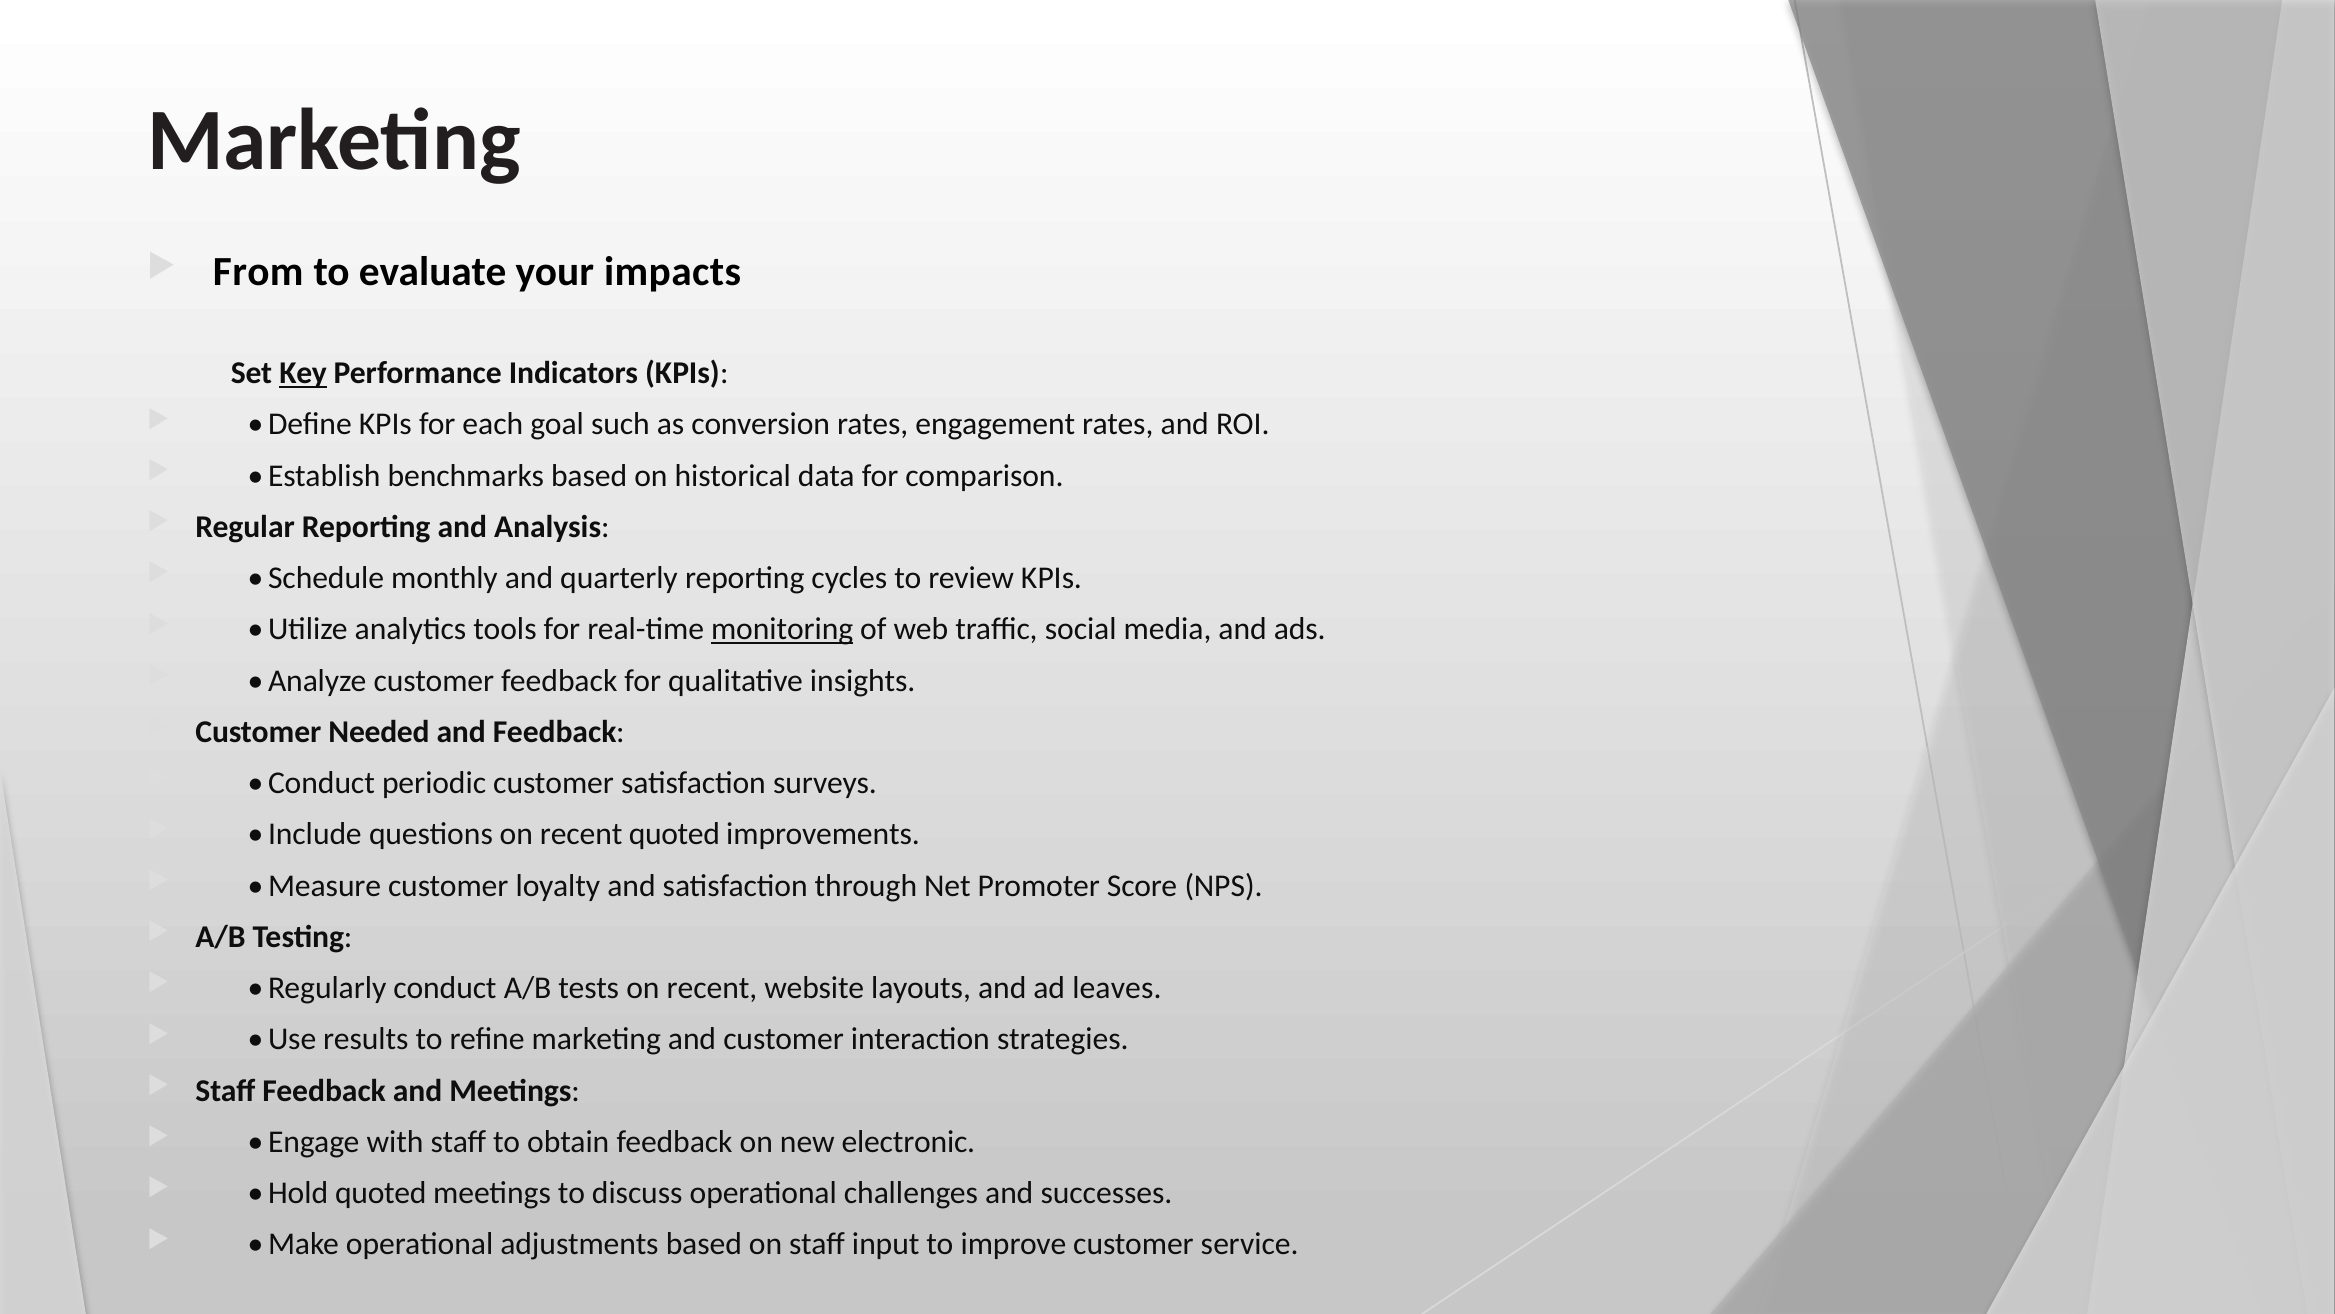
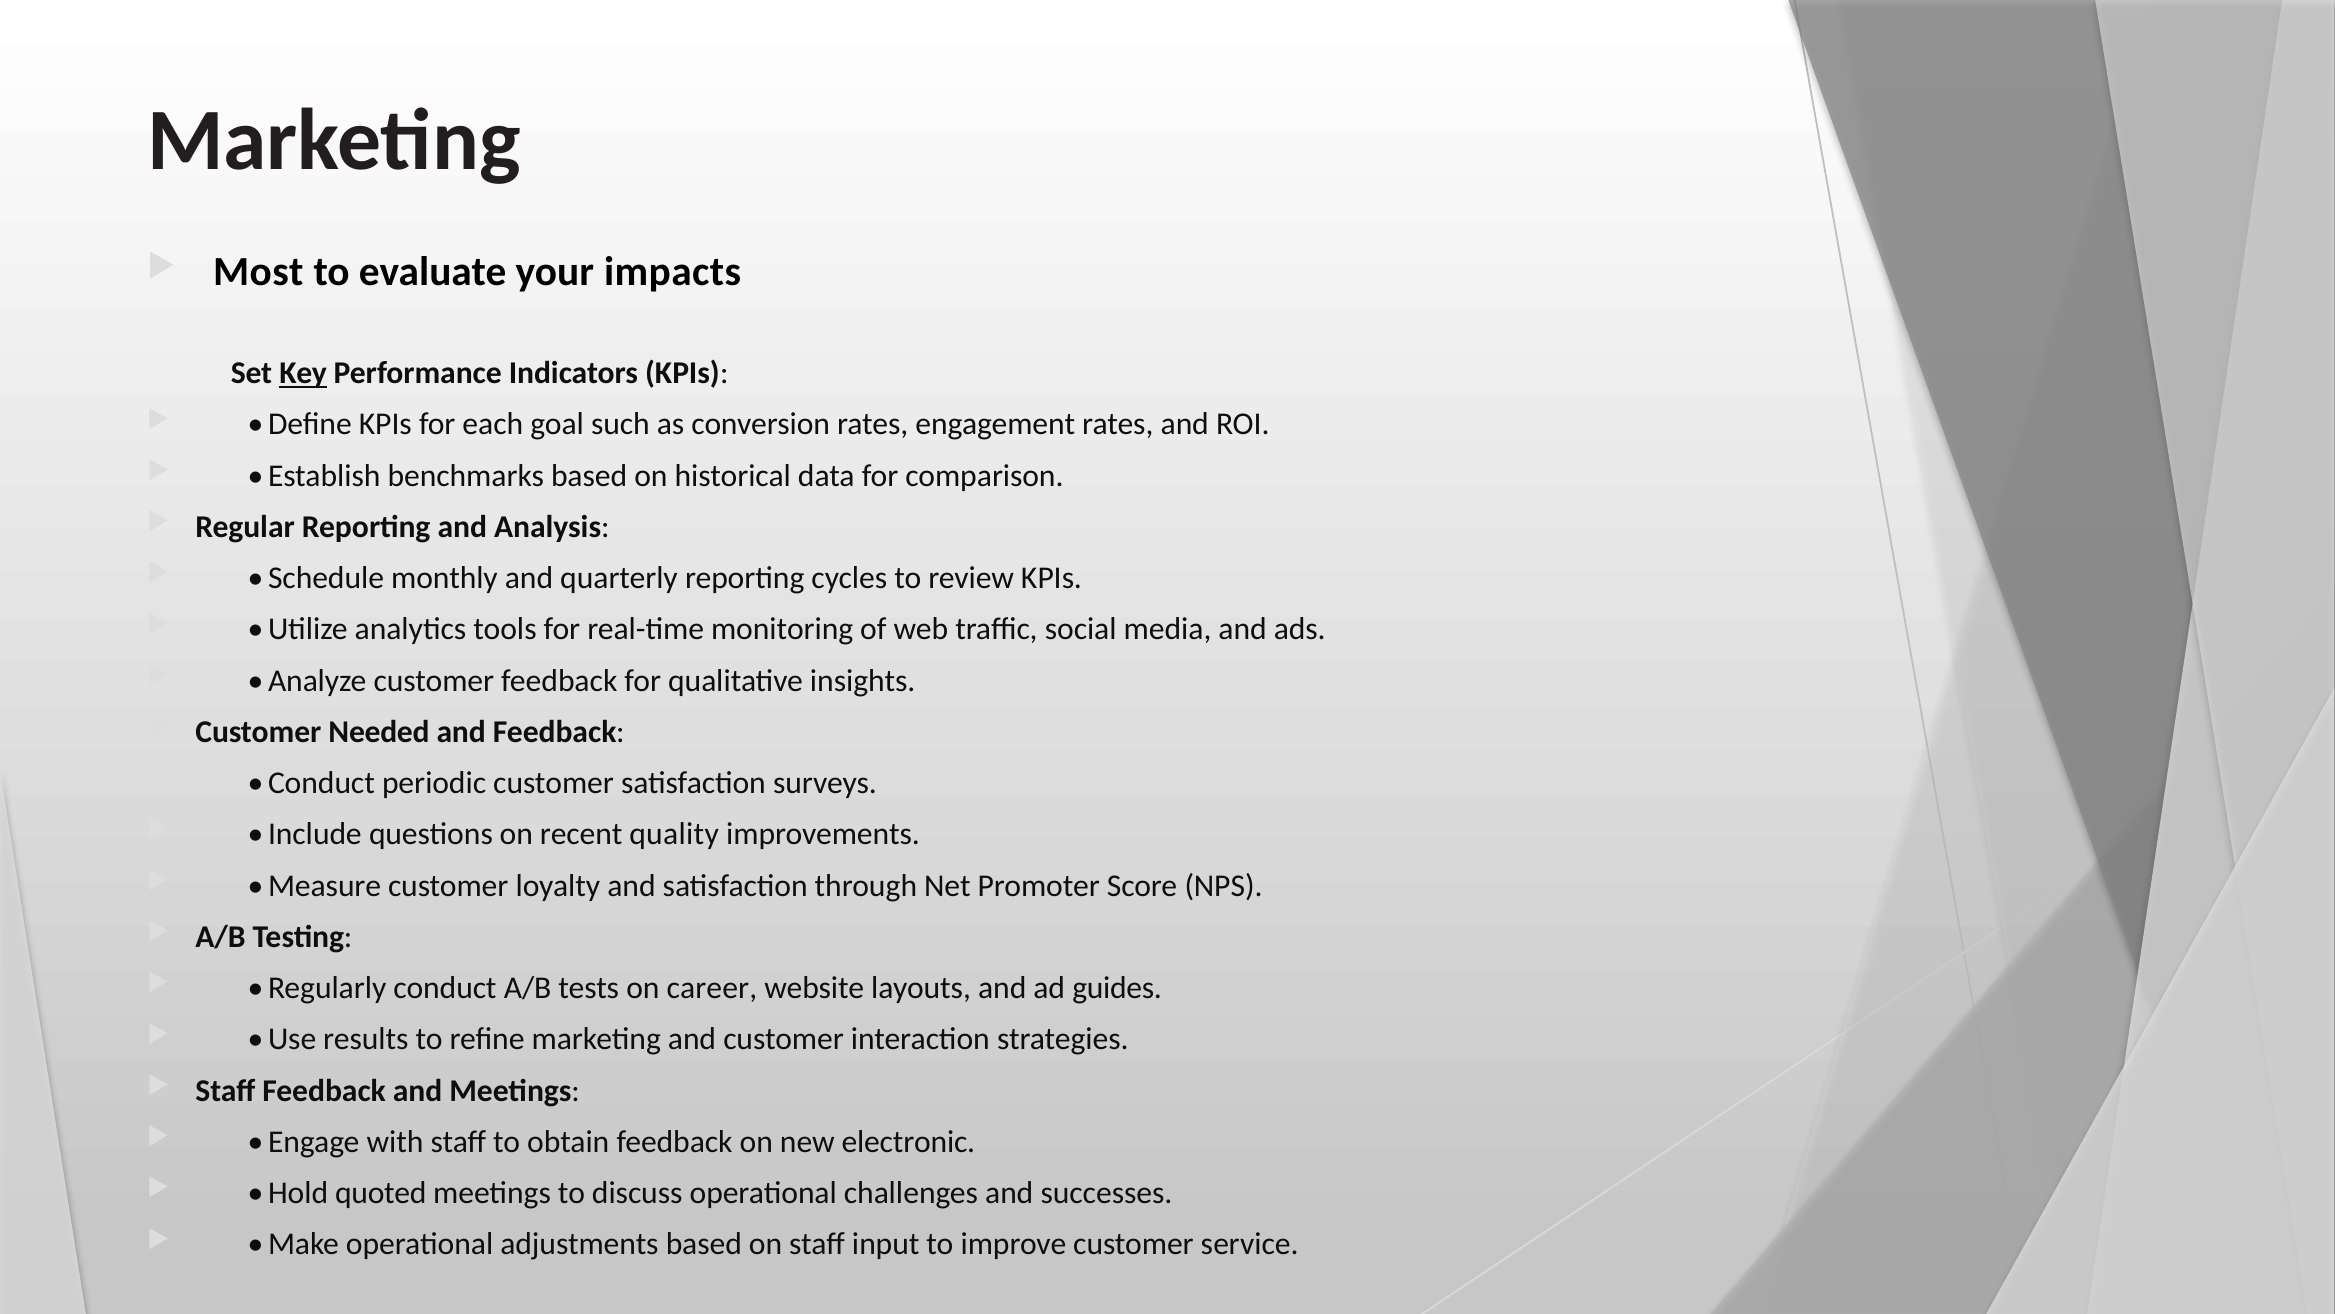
From: From -> Most (258, 272)
monitoring underline: present -> none (782, 629)
recent quoted: quoted -> quality (674, 834)
tests on recent: recent -> career (712, 988)
leaves: leaves -> guides (1117, 988)
